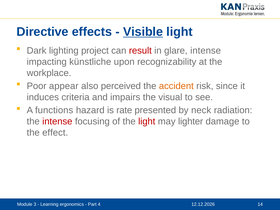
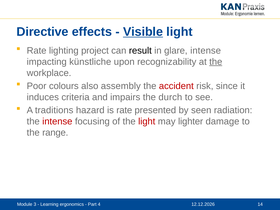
Dark: Dark -> Rate (37, 51)
result colour: red -> black (140, 51)
the underline: none -> present (216, 62)
appear: appear -> colours (64, 86)
perceived: perceived -> assembly (121, 86)
accident colour: orange -> red (176, 86)
visual: visual -> durch (170, 97)
functions: functions -> traditions (54, 110)
neck: neck -> seen (201, 110)
effect: effect -> range (55, 133)
